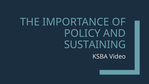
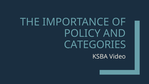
SUSTAINING: SUSTAINING -> CATEGORIES (95, 45)
